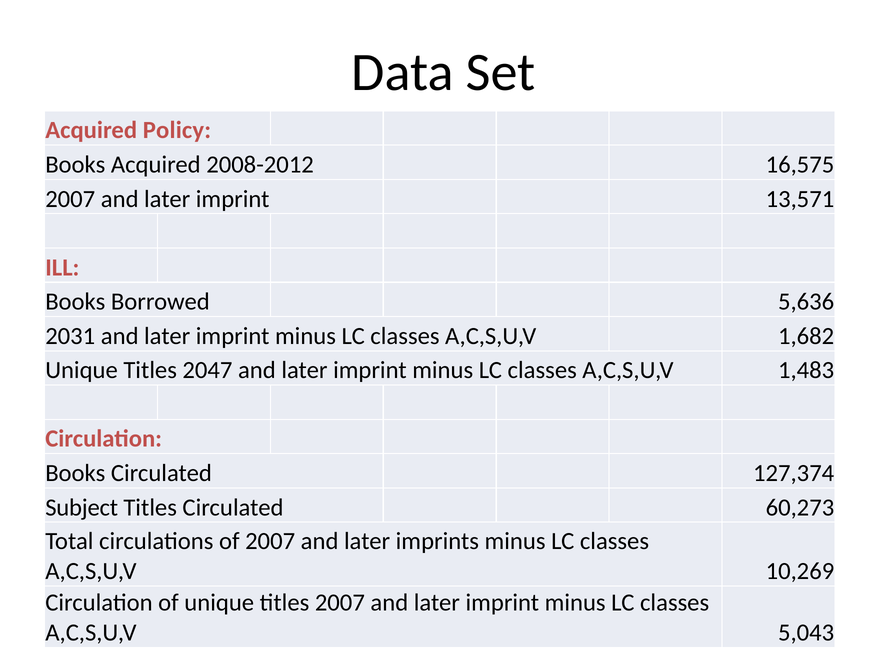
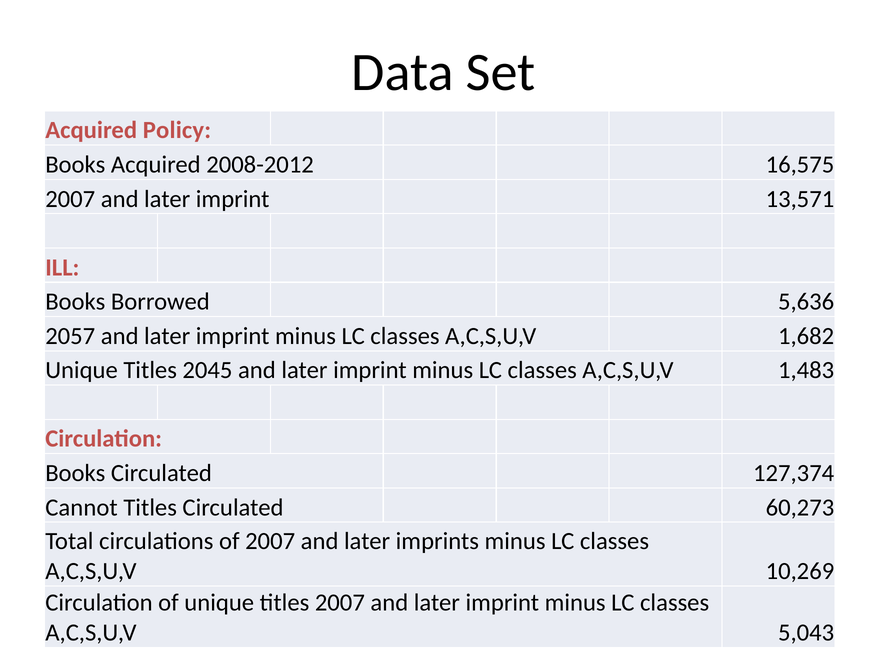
2031: 2031 -> 2057 (70, 336)
2047: 2047 -> 2045 (207, 370)
Subject: Subject -> Cannot (81, 508)
